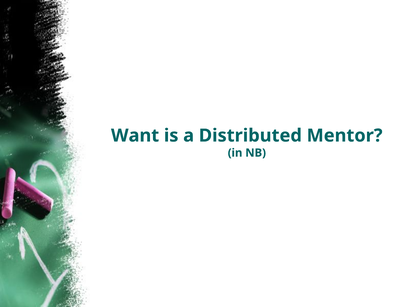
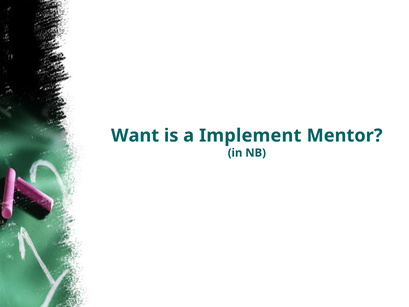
Distributed: Distributed -> Implement (250, 135)
